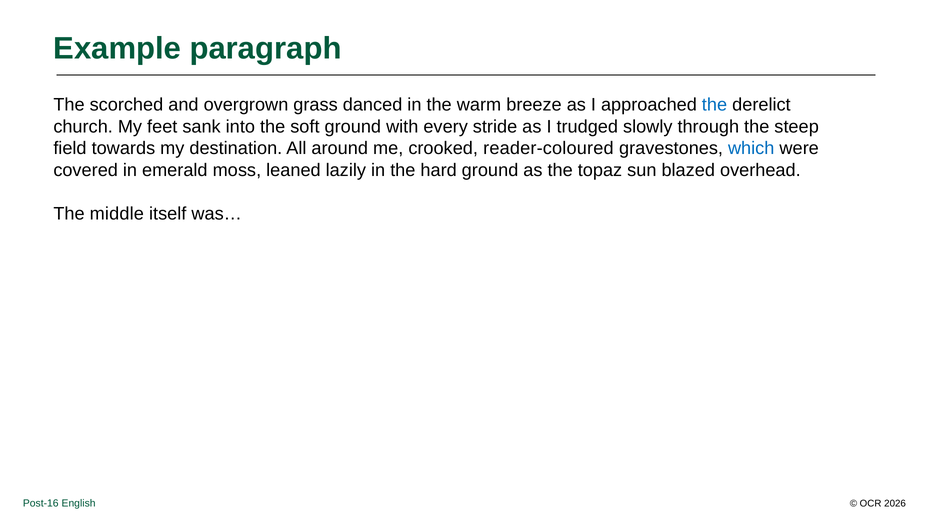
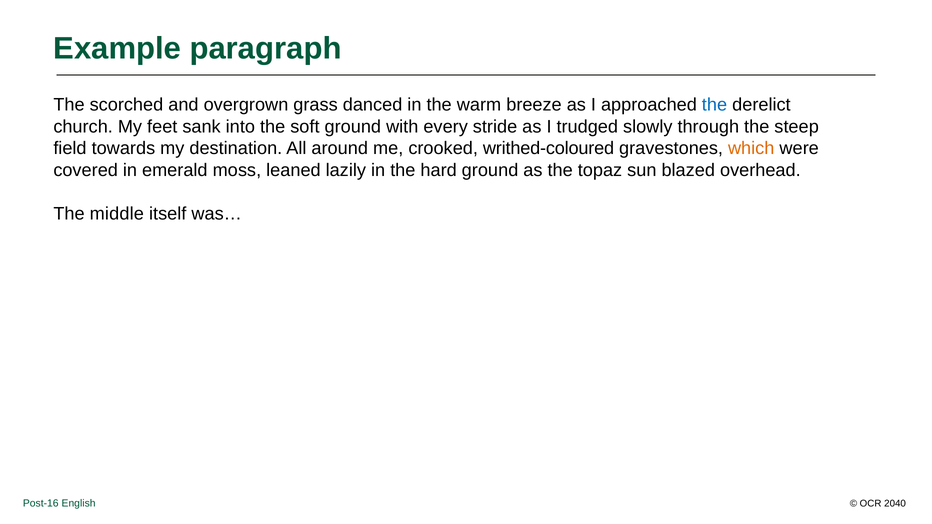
reader-coloured: reader-coloured -> writhed-coloured (549, 149)
which colour: blue -> orange (751, 149)
2026: 2026 -> 2040 (895, 504)
